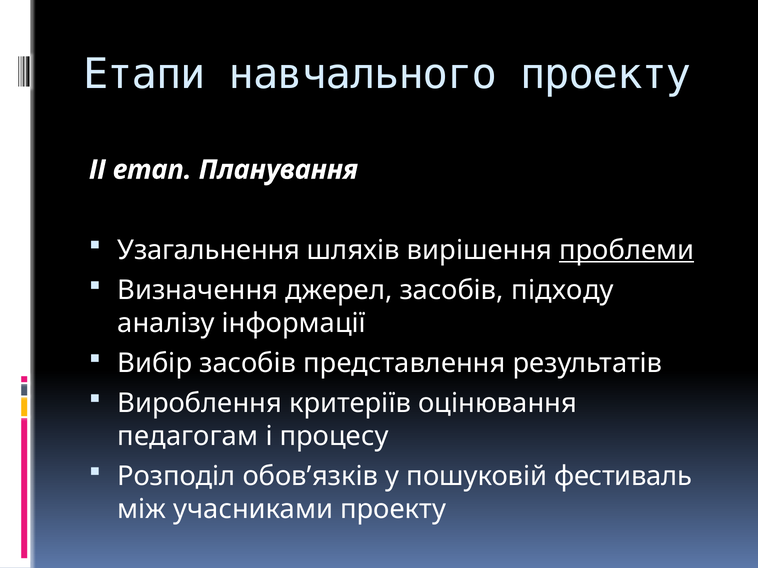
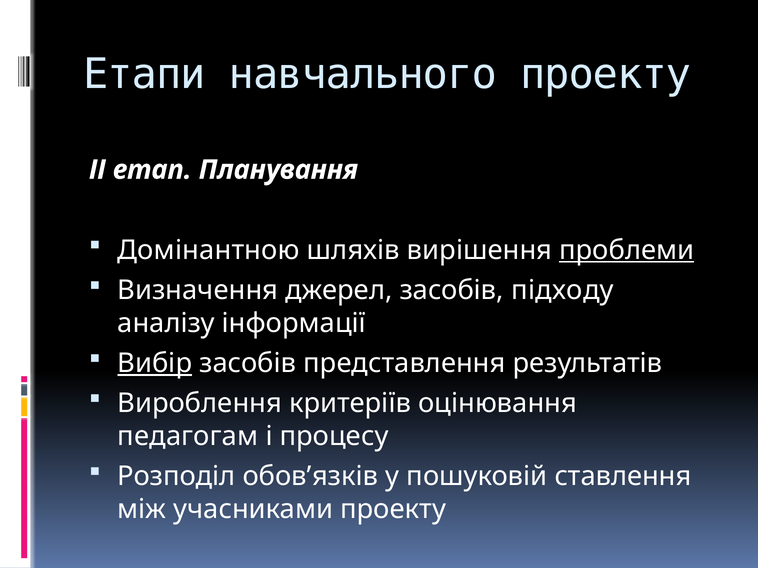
Узагальнення: Узагальнення -> Домінантною (209, 250)
Вибір underline: none -> present (155, 364)
фестиваль: фестиваль -> ставлення (623, 477)
